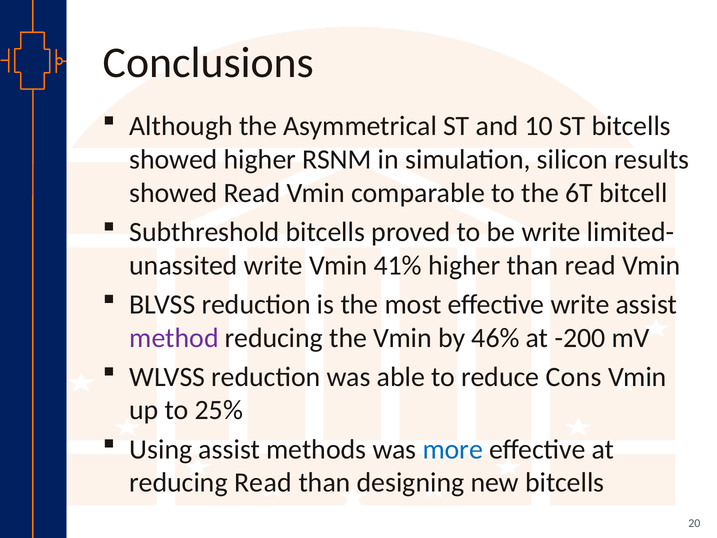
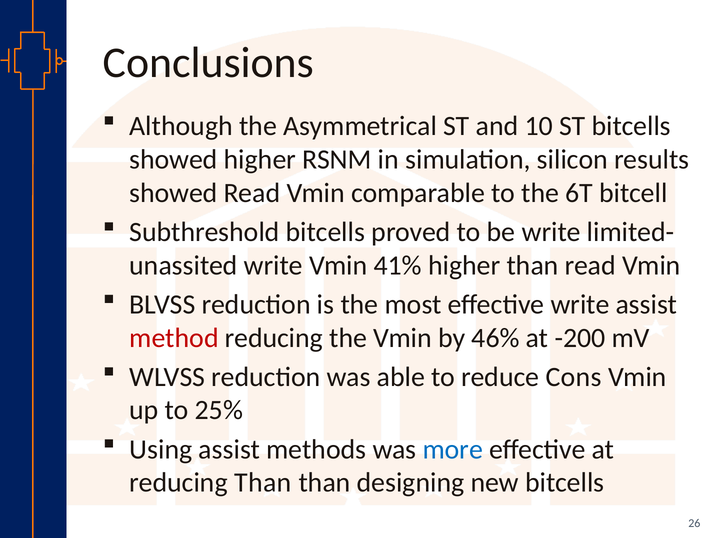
method colour: purple -> red (174, 338)
reducing Read: Read -> Than (263, 482)
20: 20 -> 26 (694, 523)
